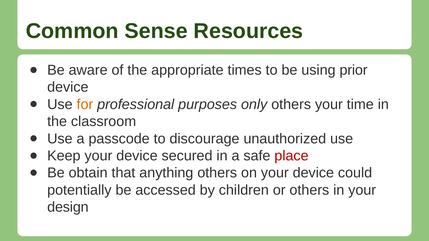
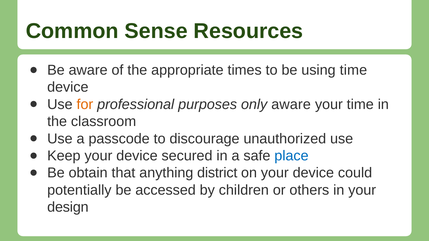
using prior: prior -> time (353, 70)
only others: others -> aware (291, 105)
place colour: red -> blue (291, 156)
anything others: others -> district (217, 173)
